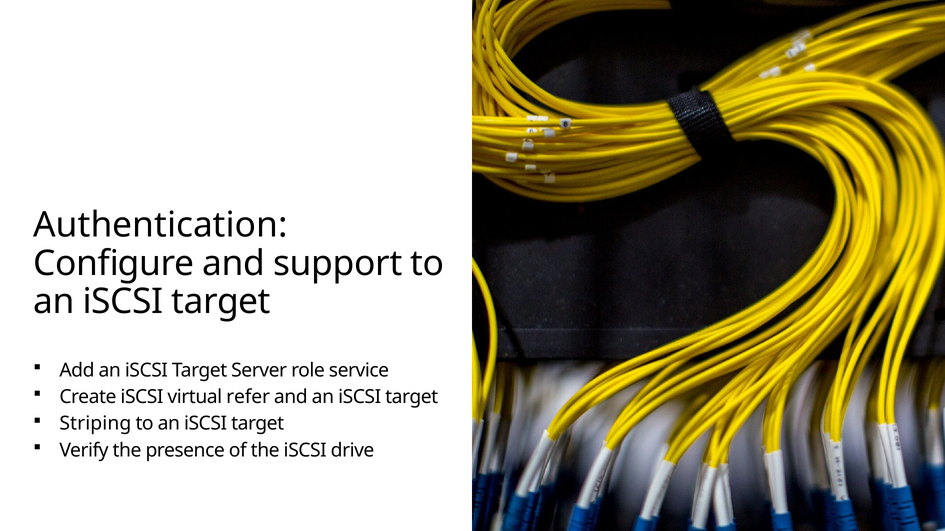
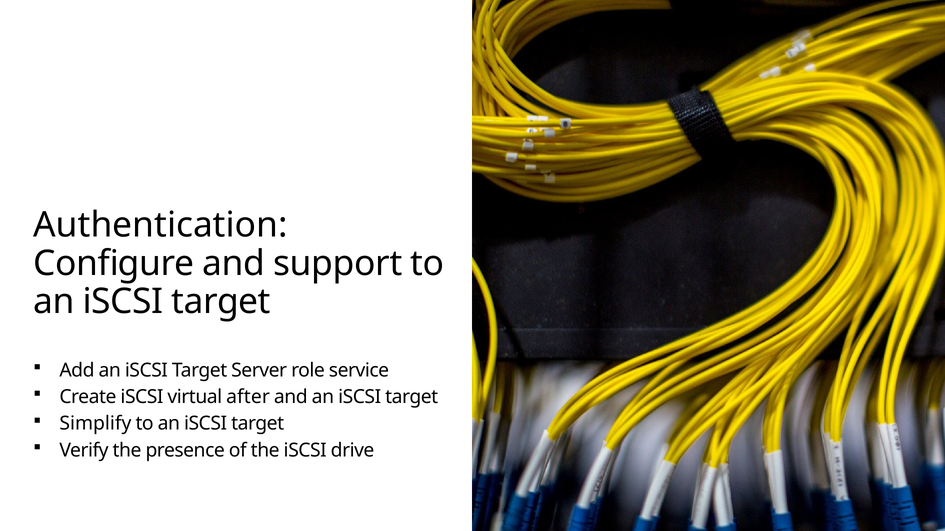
refer: refer -> after (248, 397)
Striping: Striping -> Simplify (95, 424)
